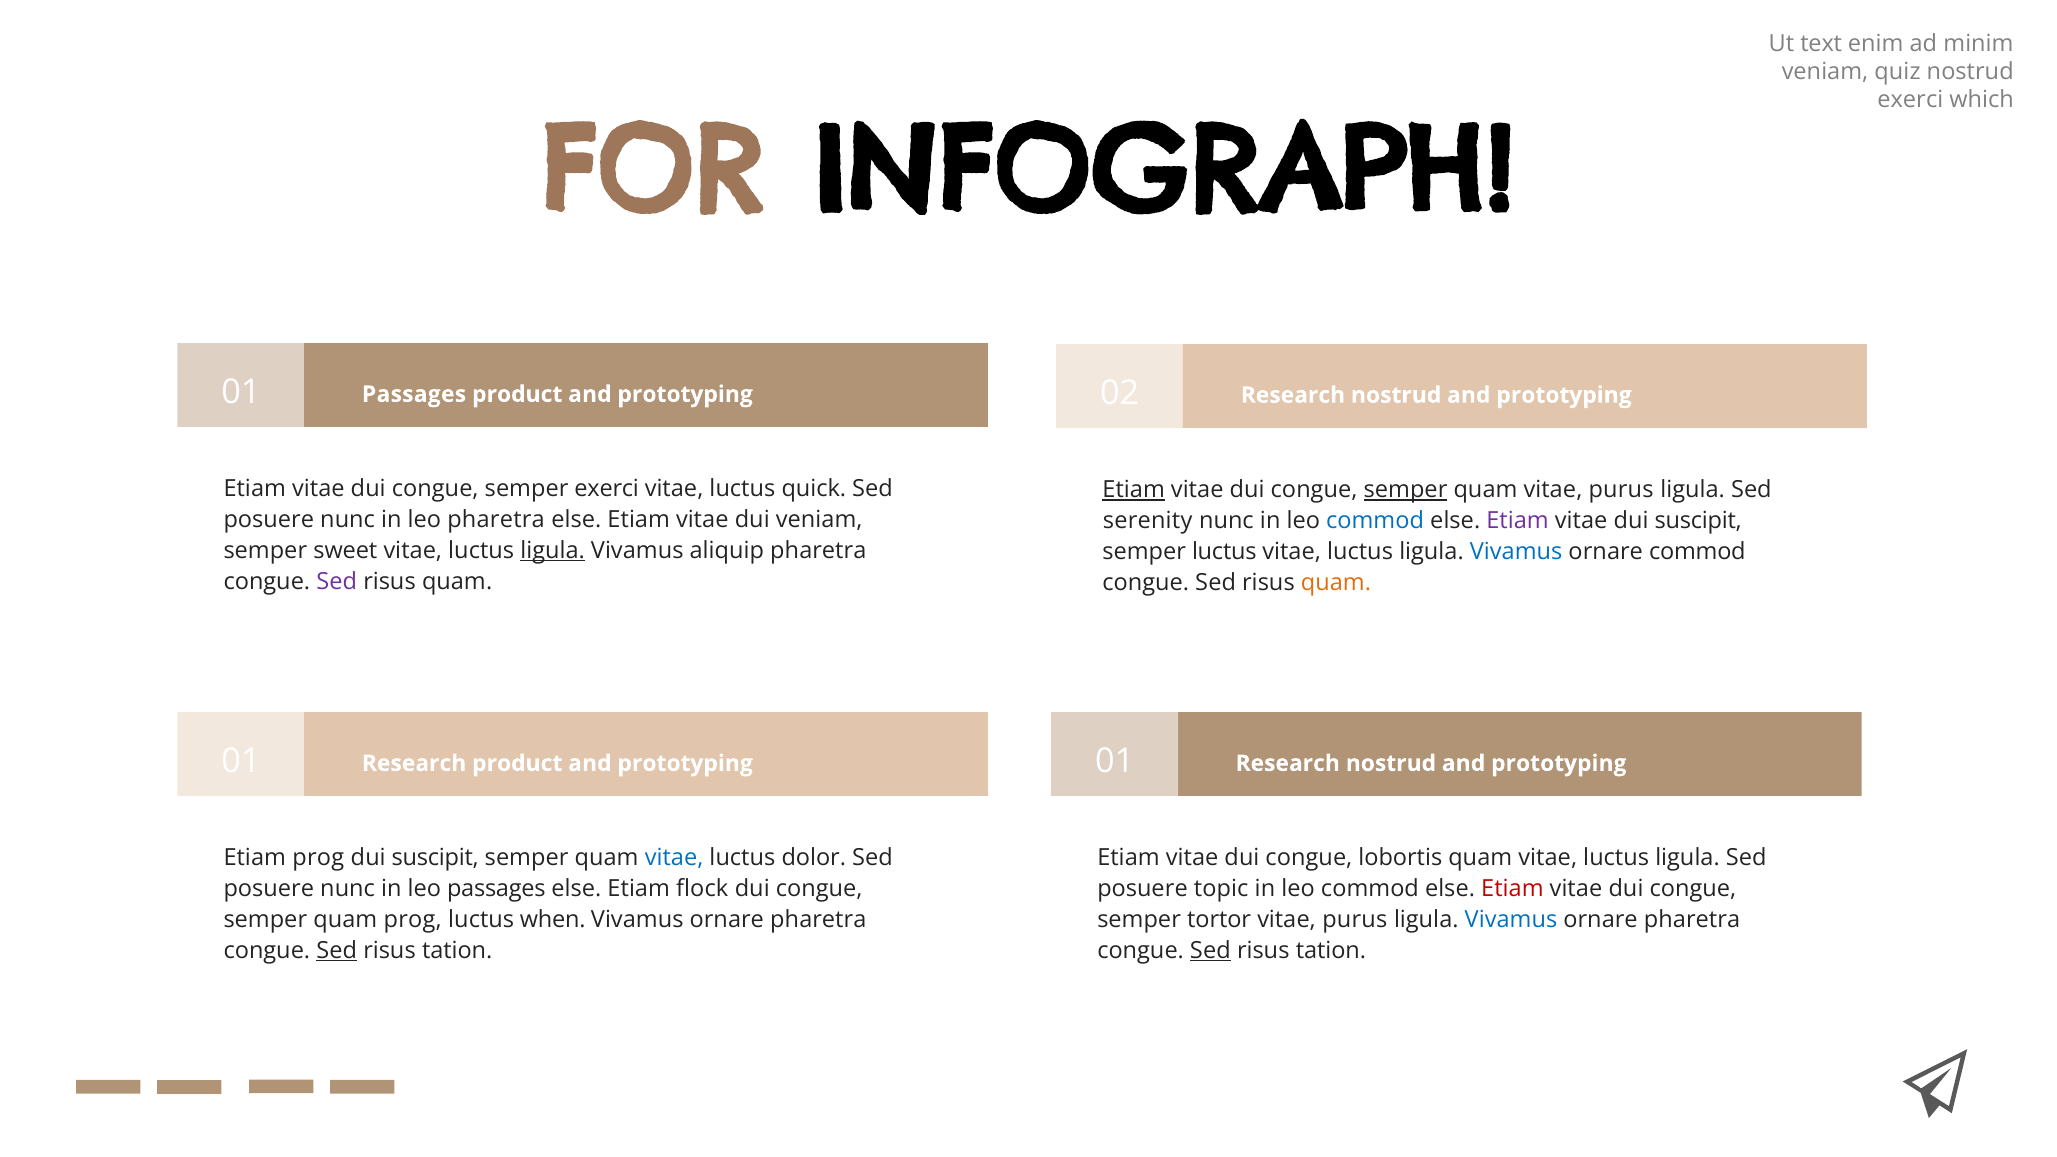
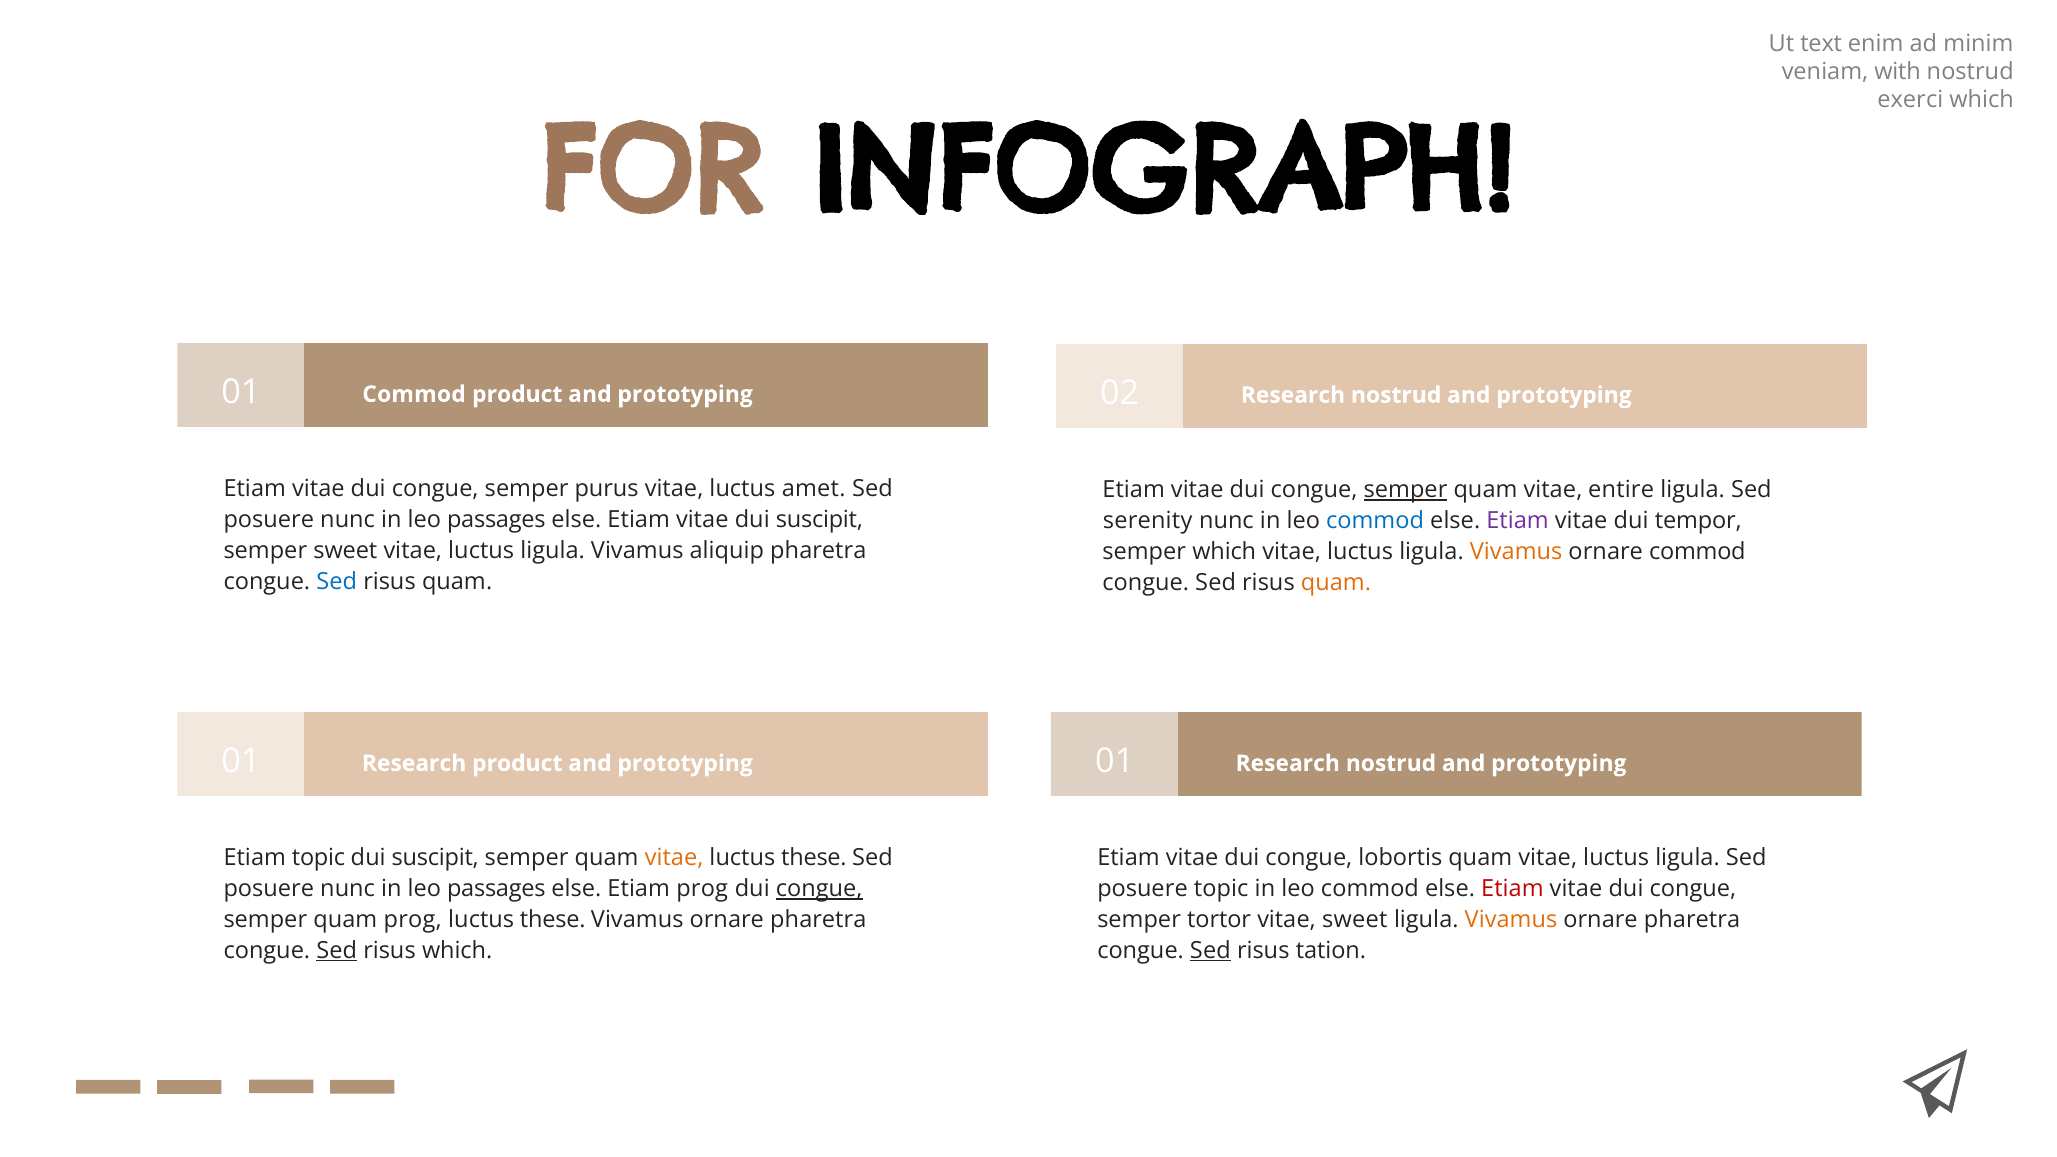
quiz: quiz -> with (1898, 72)
Passages: Passages -> Commod (414, 394)
semper exerci: exerci -> purus (607, 489)
quick: quick -> amet (814, 489)
Etiam underline: present -> none (1134, 490)
quam vitae purus: purus -> entire (1621, 490)
pharetra: pharetra -> passages (496, 520)
vitae dui veniam: veniam -> suscipit (819, 520)
vitae dui suscipit: suscipit -> tempor (1698, 521)
ligula underline: present -> none (553, 551)
semper luctus: luctus -> which (1224, 551)
Vivamus colour: blue -> orange (1516, 551)
Sed colour: purple -> blue (337, 581)
Etiam prog: prog -> topic (318, 858)
vitae colour: blue -> orange (674, 858)
dolor: dolor -> these (814, 858)
Etiam flock: flock -> prog (702, 889)
congue underline: none -> present (819, 889)
when: when -> these (553, 920)
purus: purus -> sweet (1355, 920)
Vivamus colour: blue -> orange (1511, 920)
tation: tation -> which (457, 950)
